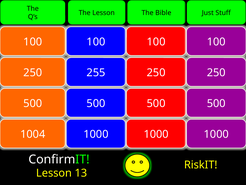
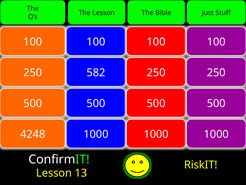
255: 255 -> 582 (96, 73)
1004: 1004 -> 4248 (33, 134)
